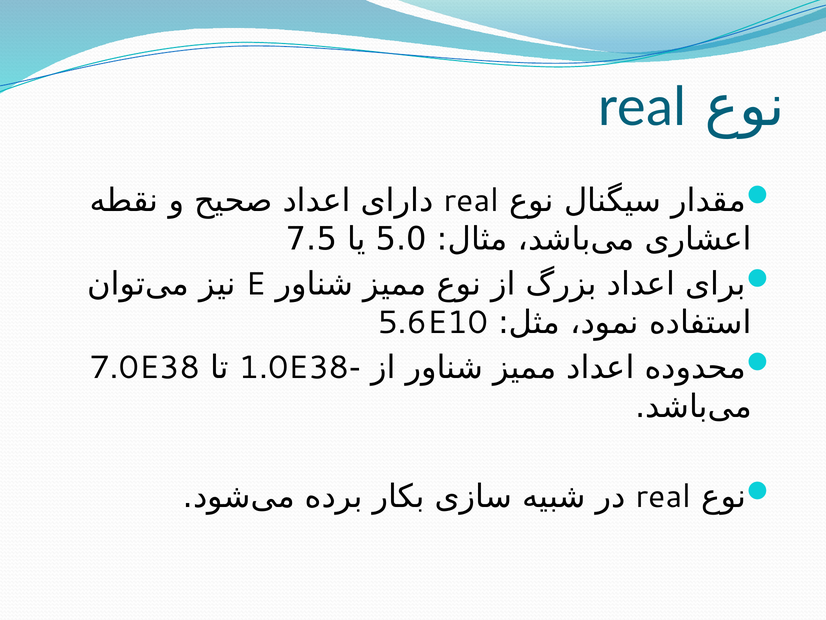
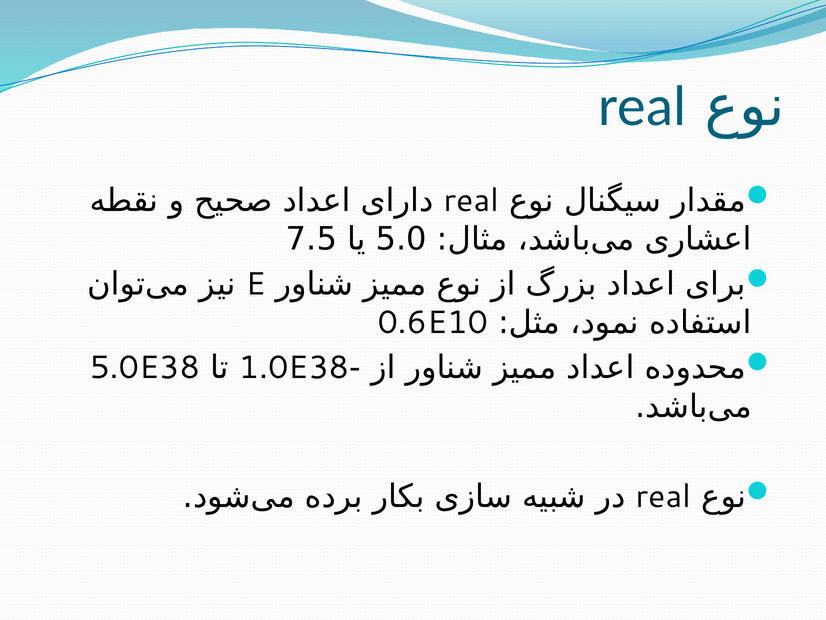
5.6E10: 5.6E10 -> 0.6E10 (433, 323)
7.0E38: 7.0E38 -> 5.0E38 (145, 368)
